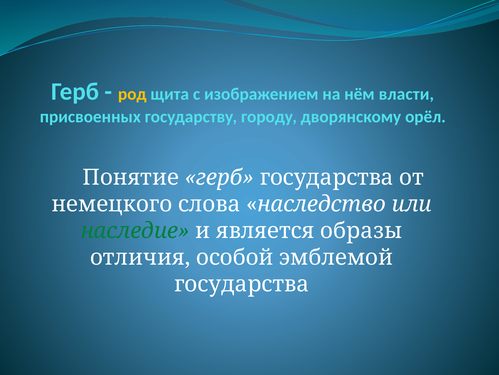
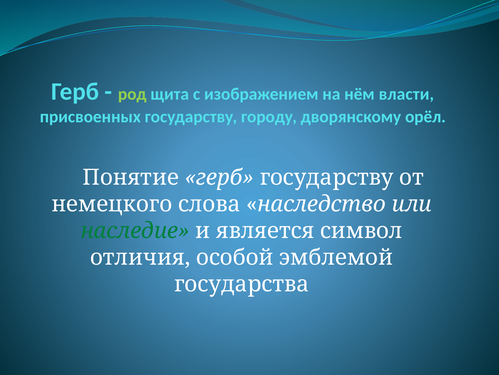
род colour: yellow -> light green (132, 94)
герб государства: государства -> государству (327, 177)
образы: образы -> символ (361, 230)
